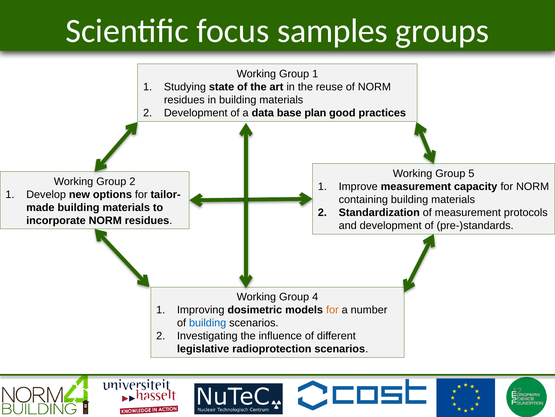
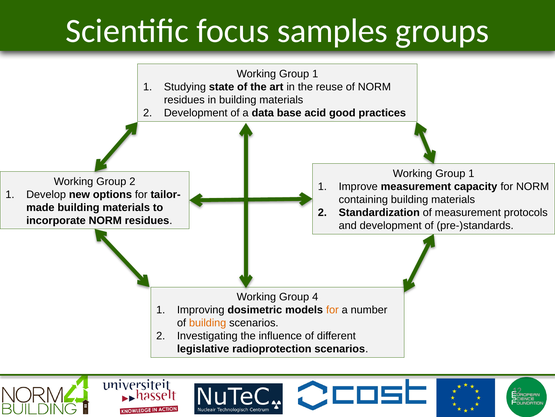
plan: plan -> acid (315, 113)
5: 5 -> 1 (471, 173)
building colour: blue -> orange (208, 322)
